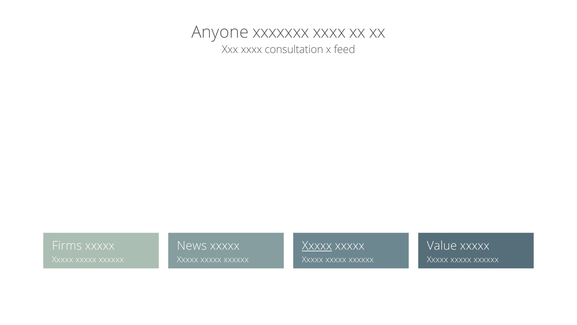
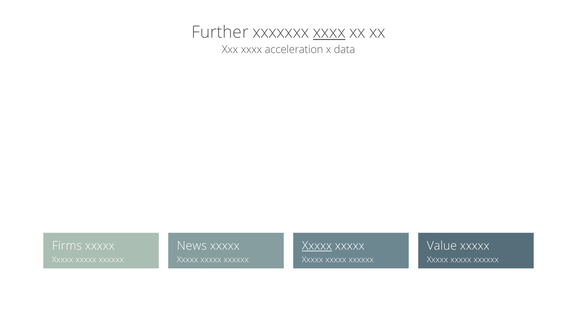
Anyone: Anyone -> Further (220, 32)
xxxx underline: none -> present (329, 32)
consultation: consultation -> acceleration (294, 50)
feed: feed -> data (345, 50)
